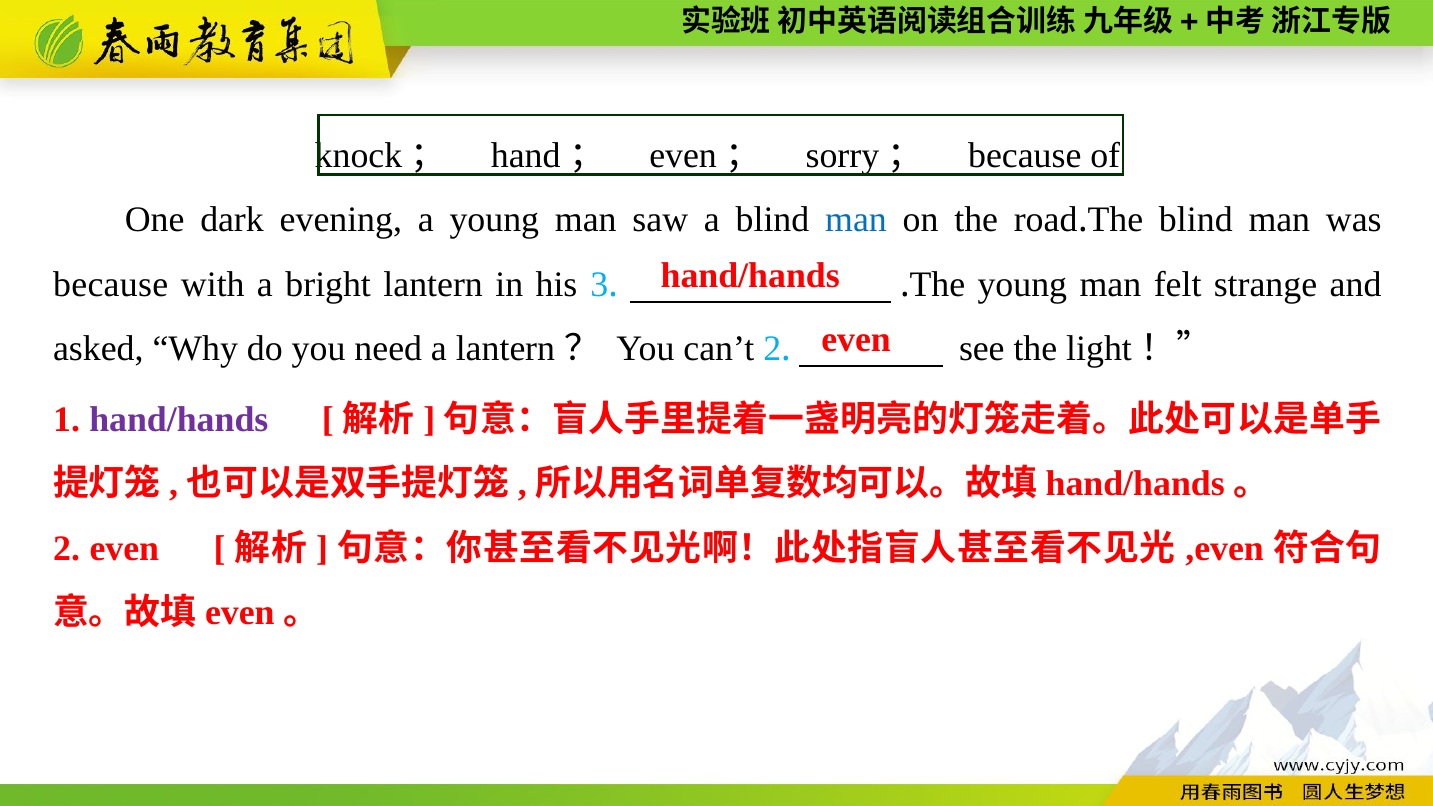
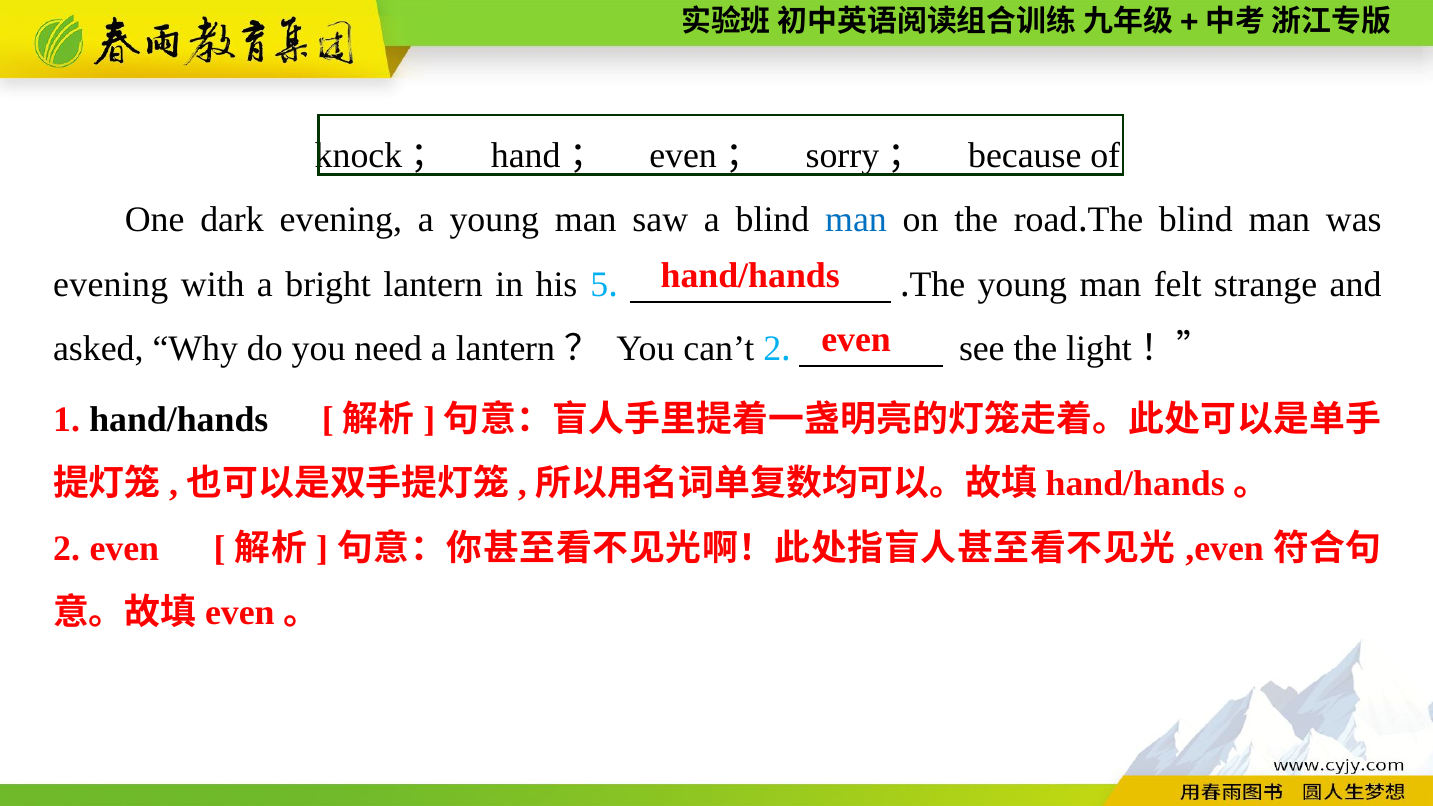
because: because -> evening (111, 285)
3: 3 -> 5 (599, 285)
hand/hands colour: purple -> black (179, 419)
